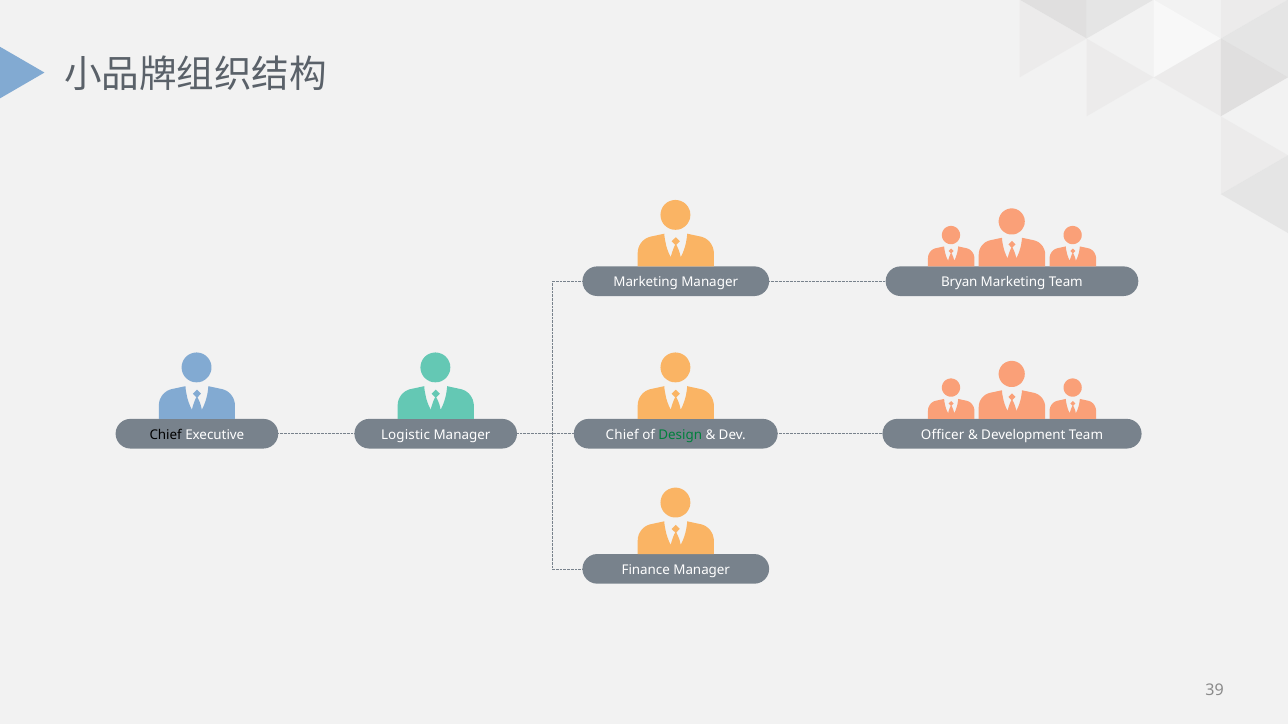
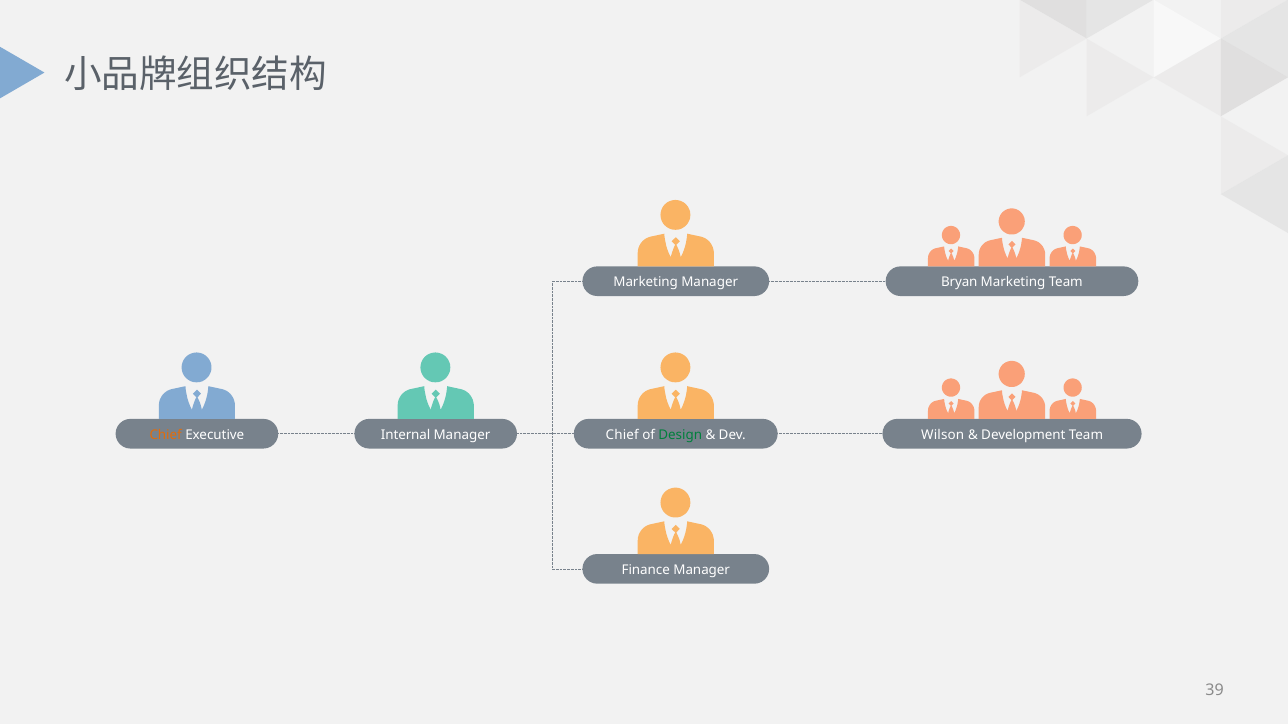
Chief colour: black -> orange (166, 435)
Logistic: Logistic -> Internal (406, 435)
Officer: Officer -> Wilson (943, 435)
